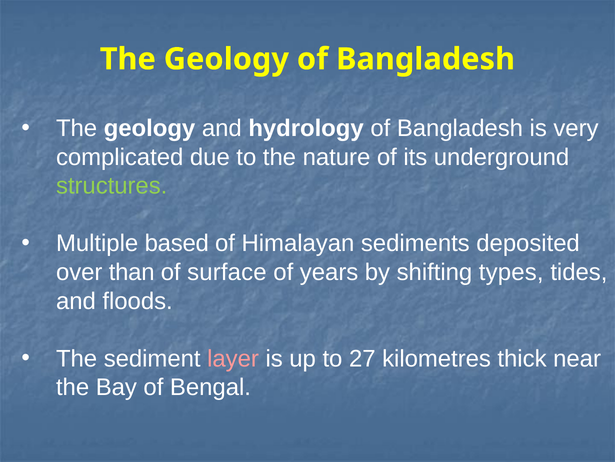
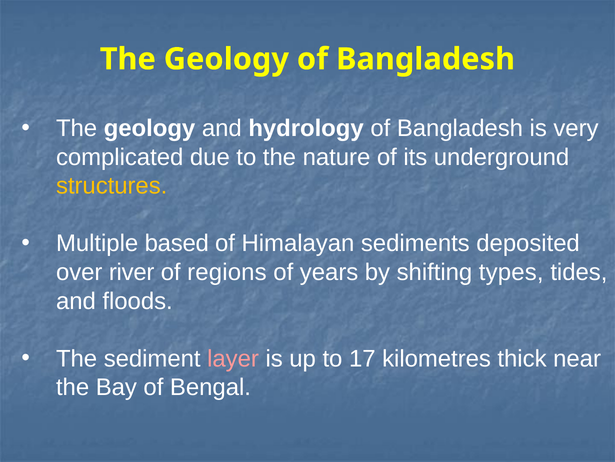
structures colour: light green -> yellow (112, 186)
than: than -> river (132, 272)
surface: surface -> regions (227, 272)
27: 27 -> 17 (362, 358)
